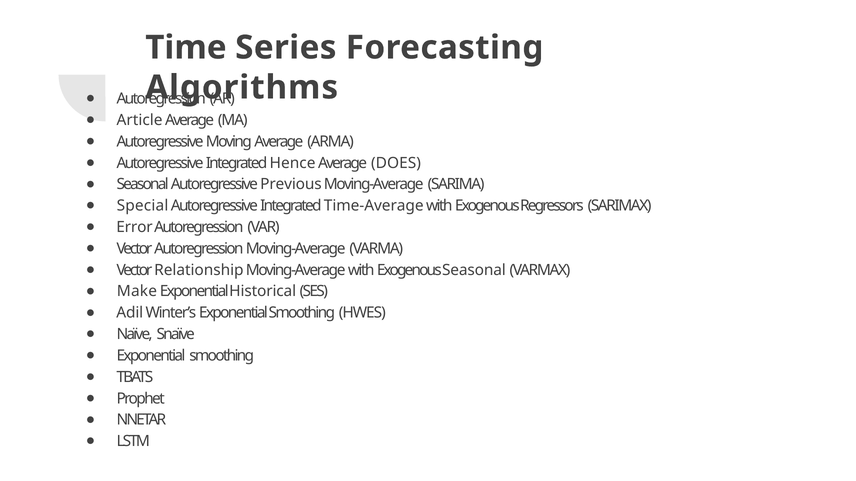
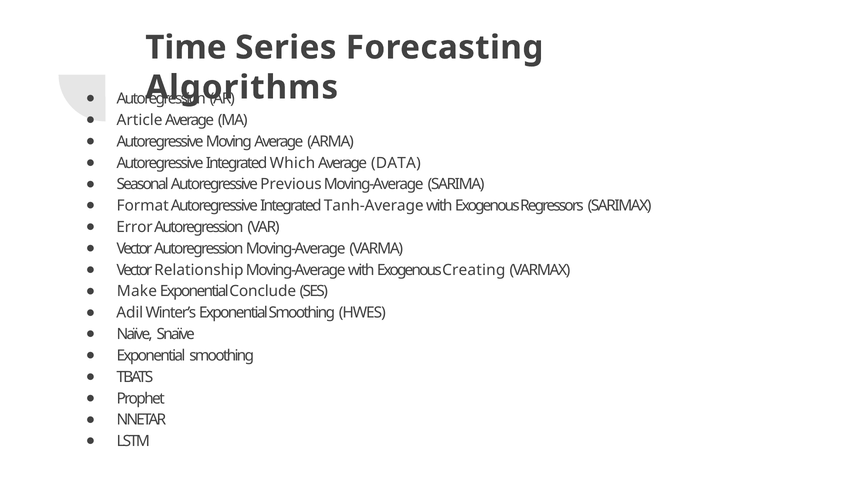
Hence: Hence -> Which (292, 163)
DOES: DOES -> DATA (396, 163)
Special: Special -> Format (143, 206)
Time-Average: Time-Average -> Tanh-Average (374, 206)
Exogenous Seasonal: Seasonal -> Creating (474, 270)
Historical: Historical -> Conclude (263, 292)
